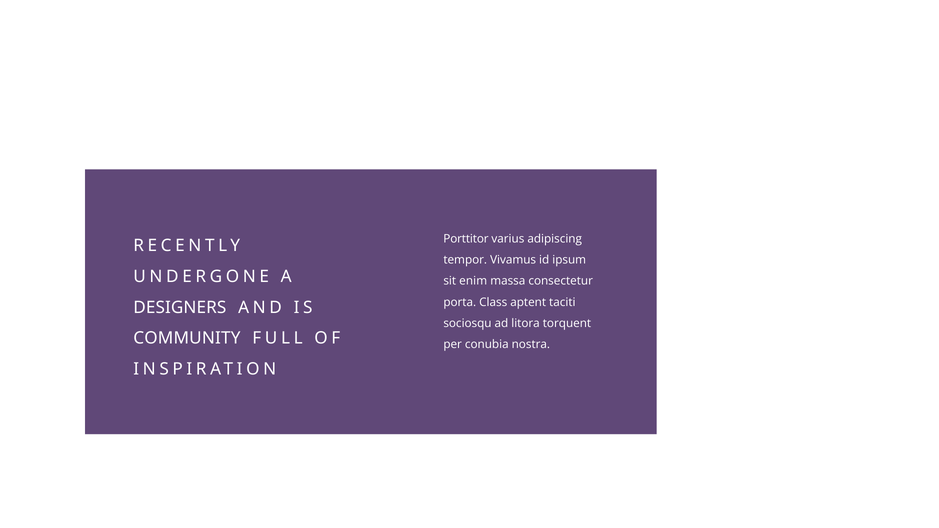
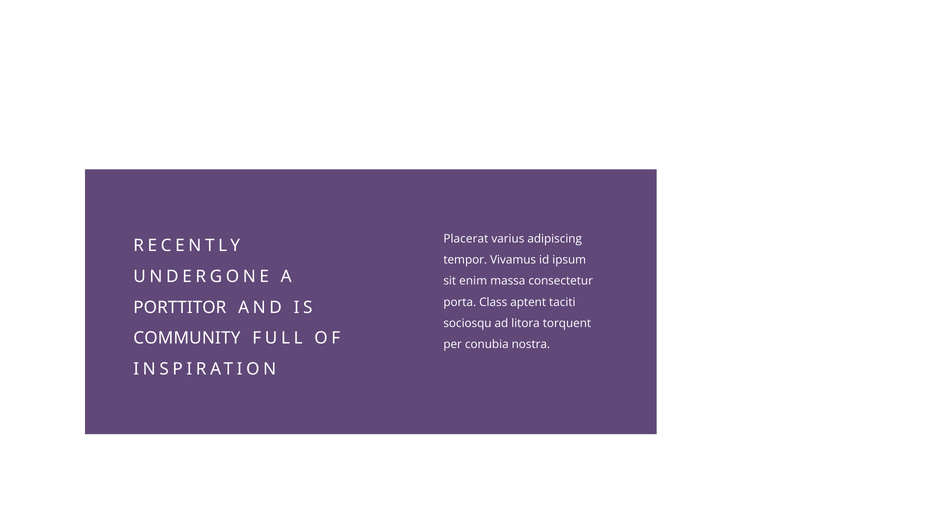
Porttitor: Porttitor -> Placerat (466, 239)
DESIGNERS: DESIGNERS -> PORTTITOR (180, 308)
